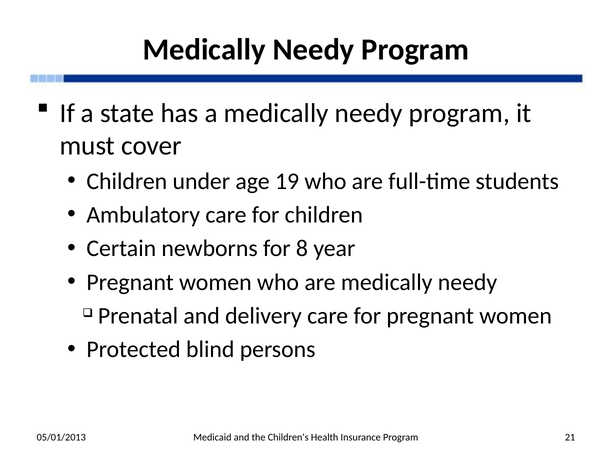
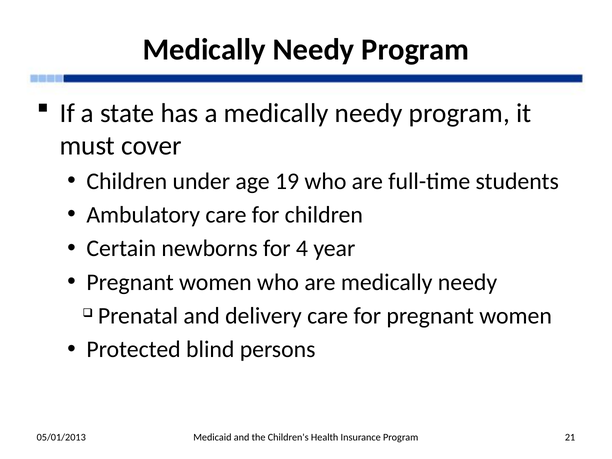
8: 8 -> 4 (302, 249)
